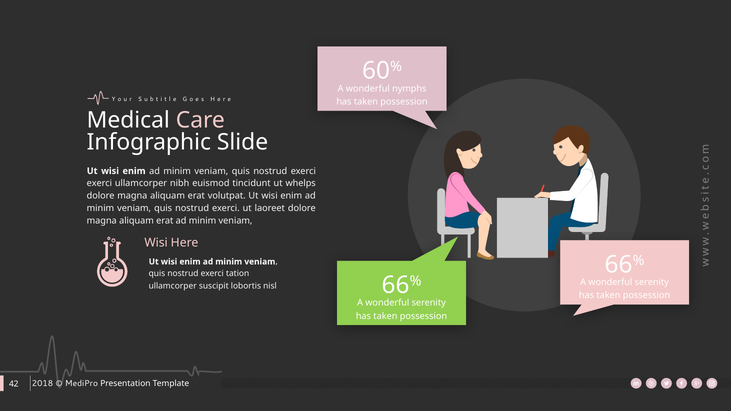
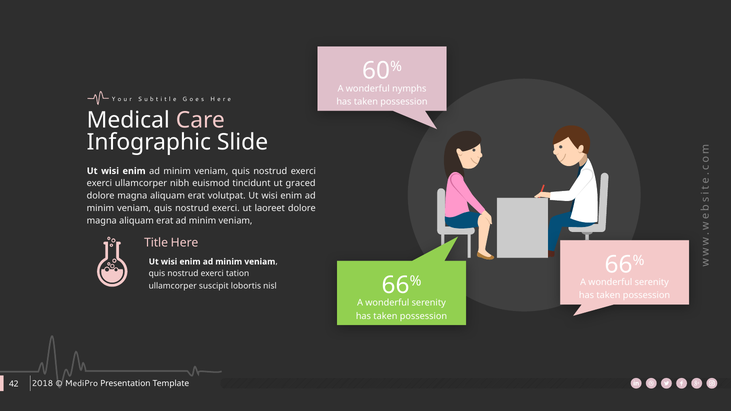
whelps: whelps -> graced (301, 184)
Wisi: Wisi -> Title (156, 243)
